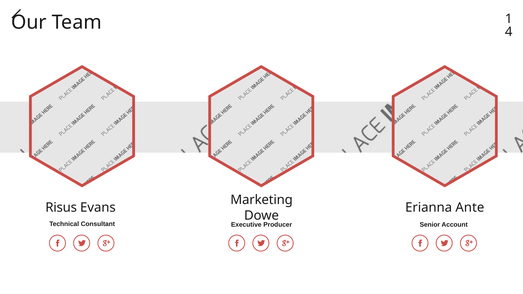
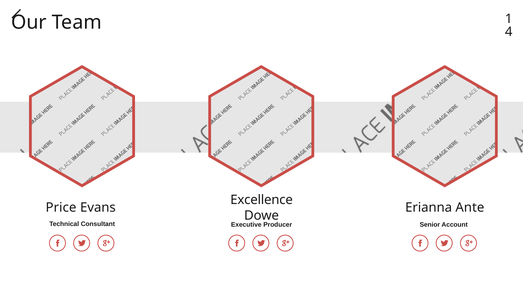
Marketing: Marketing -> Excellence (262, 200)
Risus: Risus -> Price (61, 208)
